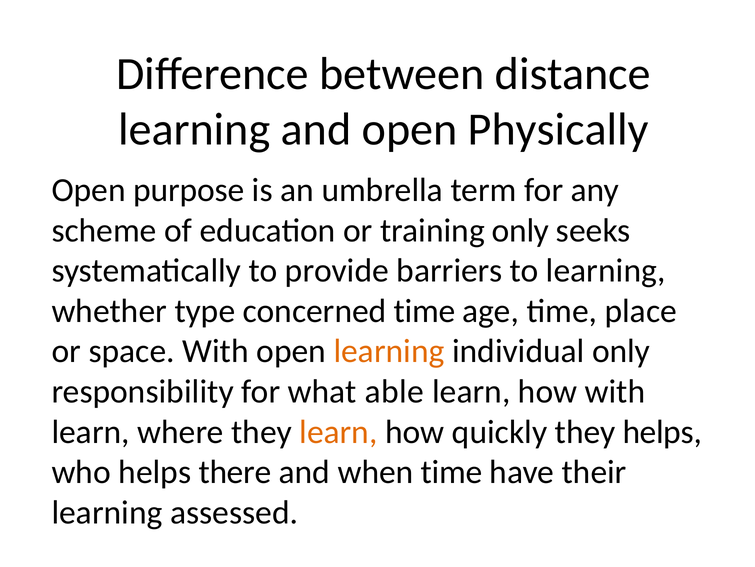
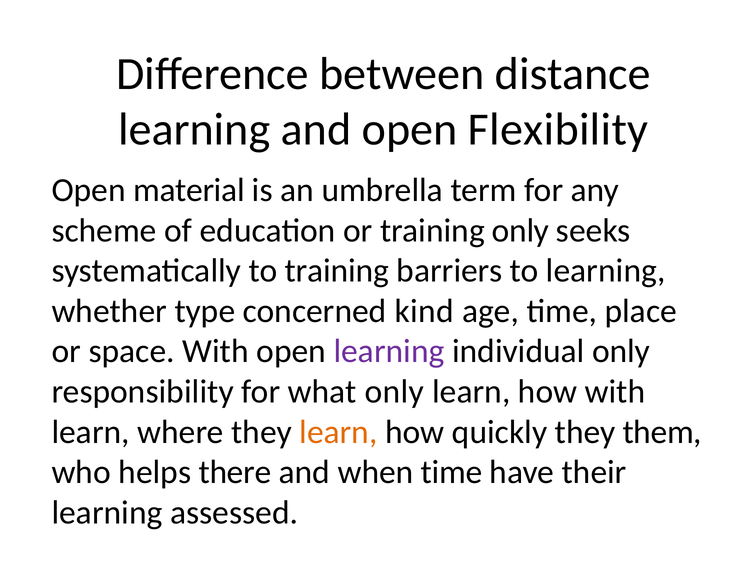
Physically: Physically -> Flexibility (558, 129)
purpose: purpose -> material (189, 190)
to provide: provide -> training (337, 270)
concerned time: time -> kind (424, 311)
learning colour: orange -> purple (389, 351)
what able: able -> only (394, 391)
they helps: helps -> them (662, 431)
